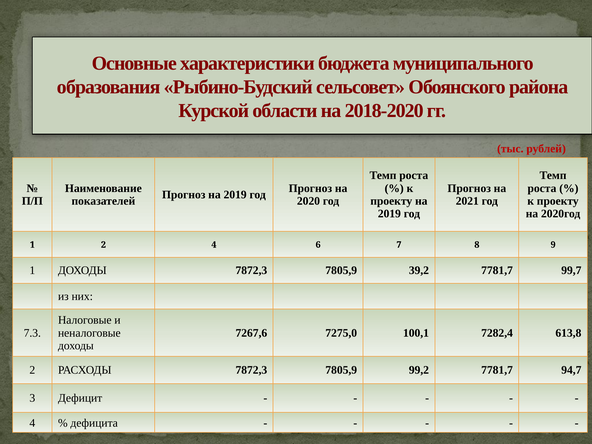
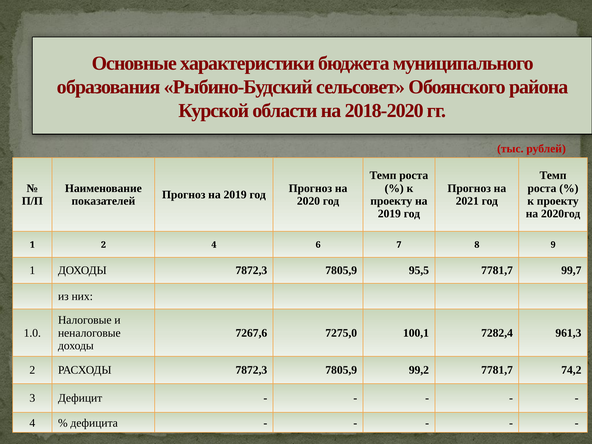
39,2: 39,2 -> 95,5 (419, 270)
7.3: 7.3 -> 1.0 (32, 333)
613,8: 613,8 -> 961,3 (568, 333)
94,7: 94,7 -> 74,2 (571, 370)
